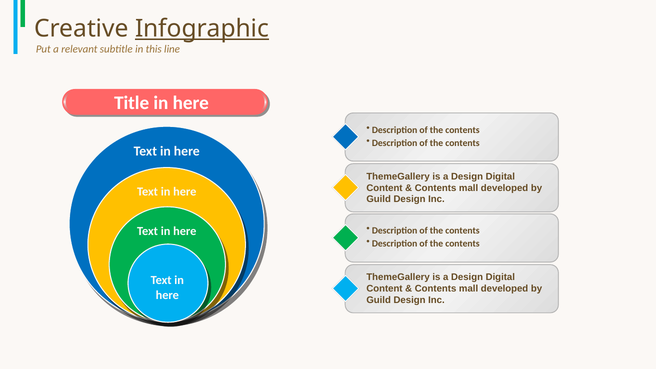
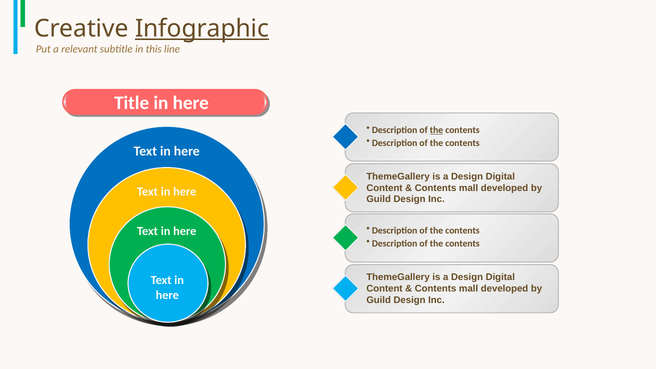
the underline: none -> present (436, 130)
